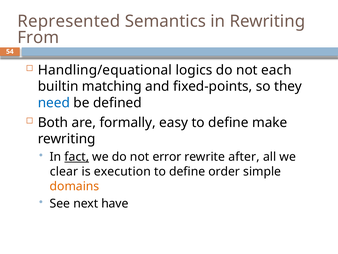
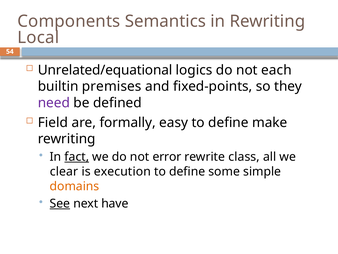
Represented: Represented -> Components (69, 21)
From: From -> Local (38, 37)
Handling/equational: Handling/equational -> Unrelated/equational (105, 70)
matching: matching -> premises (112, 86)
need colour: blue -> purple (54, 103)
Both: Both -> Field (53, 122)
after: after -> class (244, 157)
order: order -> some (224, 171)
See underline: none -> present (60, 203)
